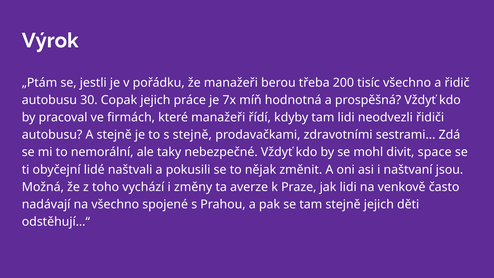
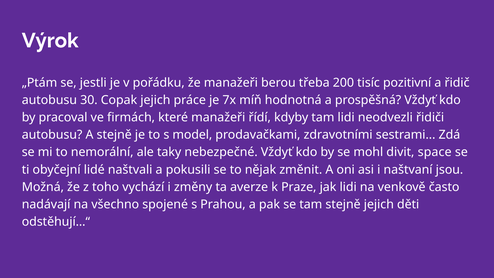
tisíc všechno: všechno -> pozitivní (407, 83)
s stejně: stejně -> model (192, 135)
